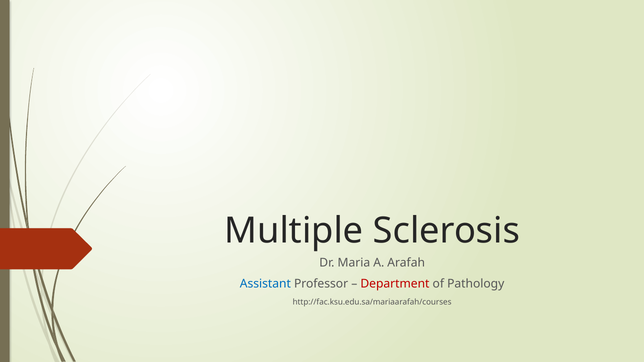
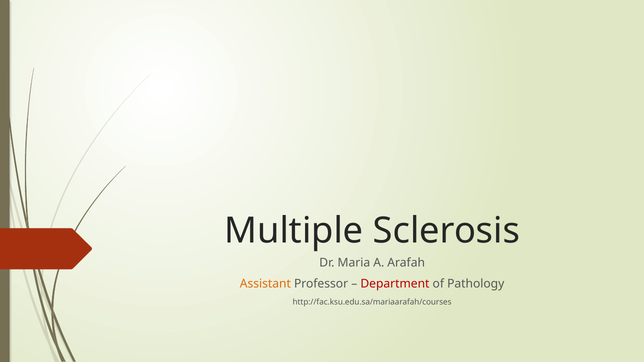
Assistant colour: blue -> orange (265, 284)
